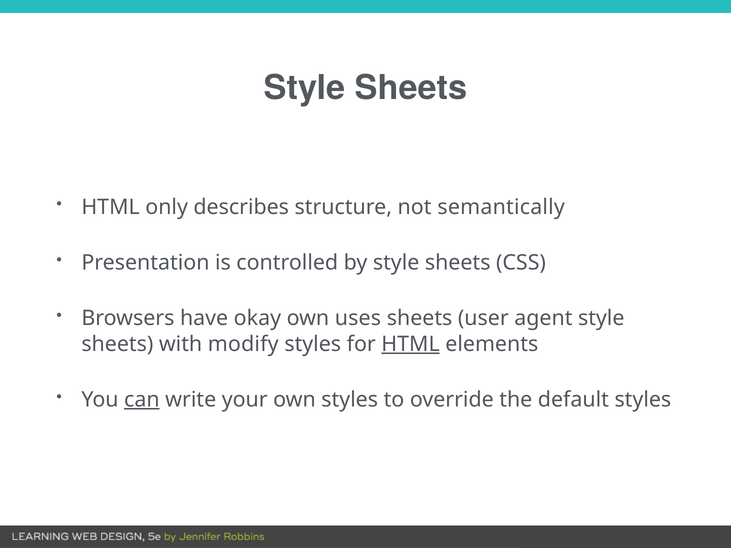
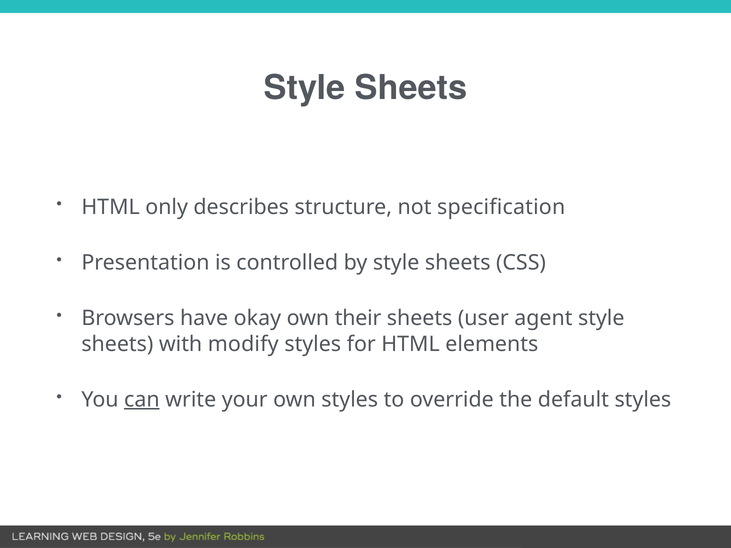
semantically: semantically -> specification (501, 207)
uses: uses -> their (358, 318)
HTML underline: present -> none (411, 344)
